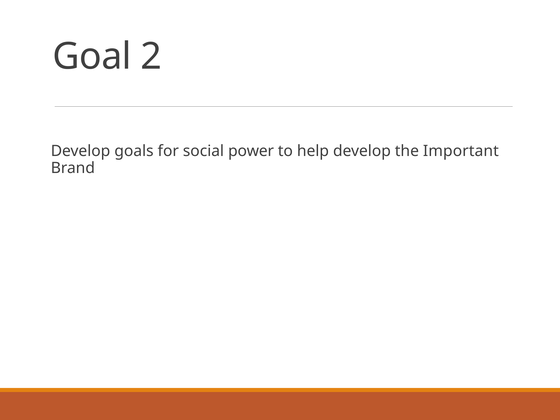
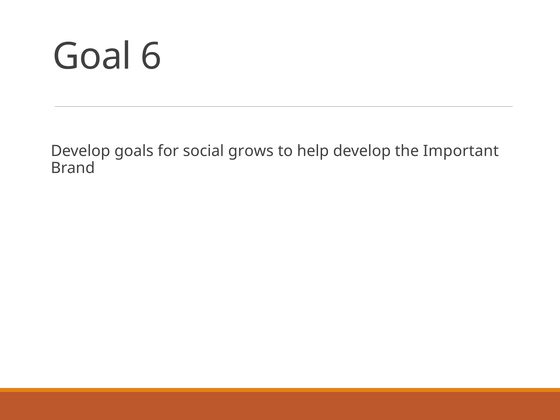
2: 2 -> 6 (151, 57)
power: power -> grows (251, 151)
